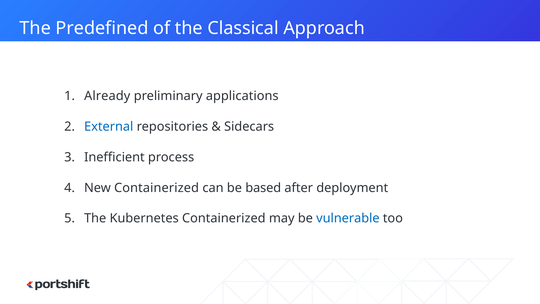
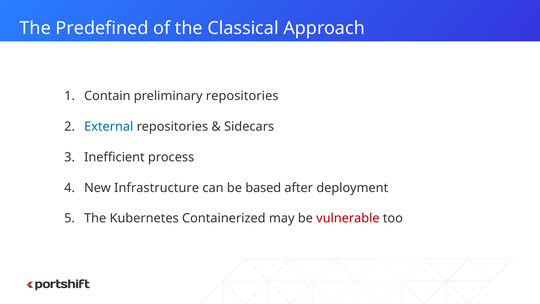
Already: Already -> Contain (107, 96)
preliminary applications: applications -> repositories (242, 96)
New Containerized: Containerized -> Infrastructure (157, 188)
vulnerable colour: blue -> red (348, 218)
